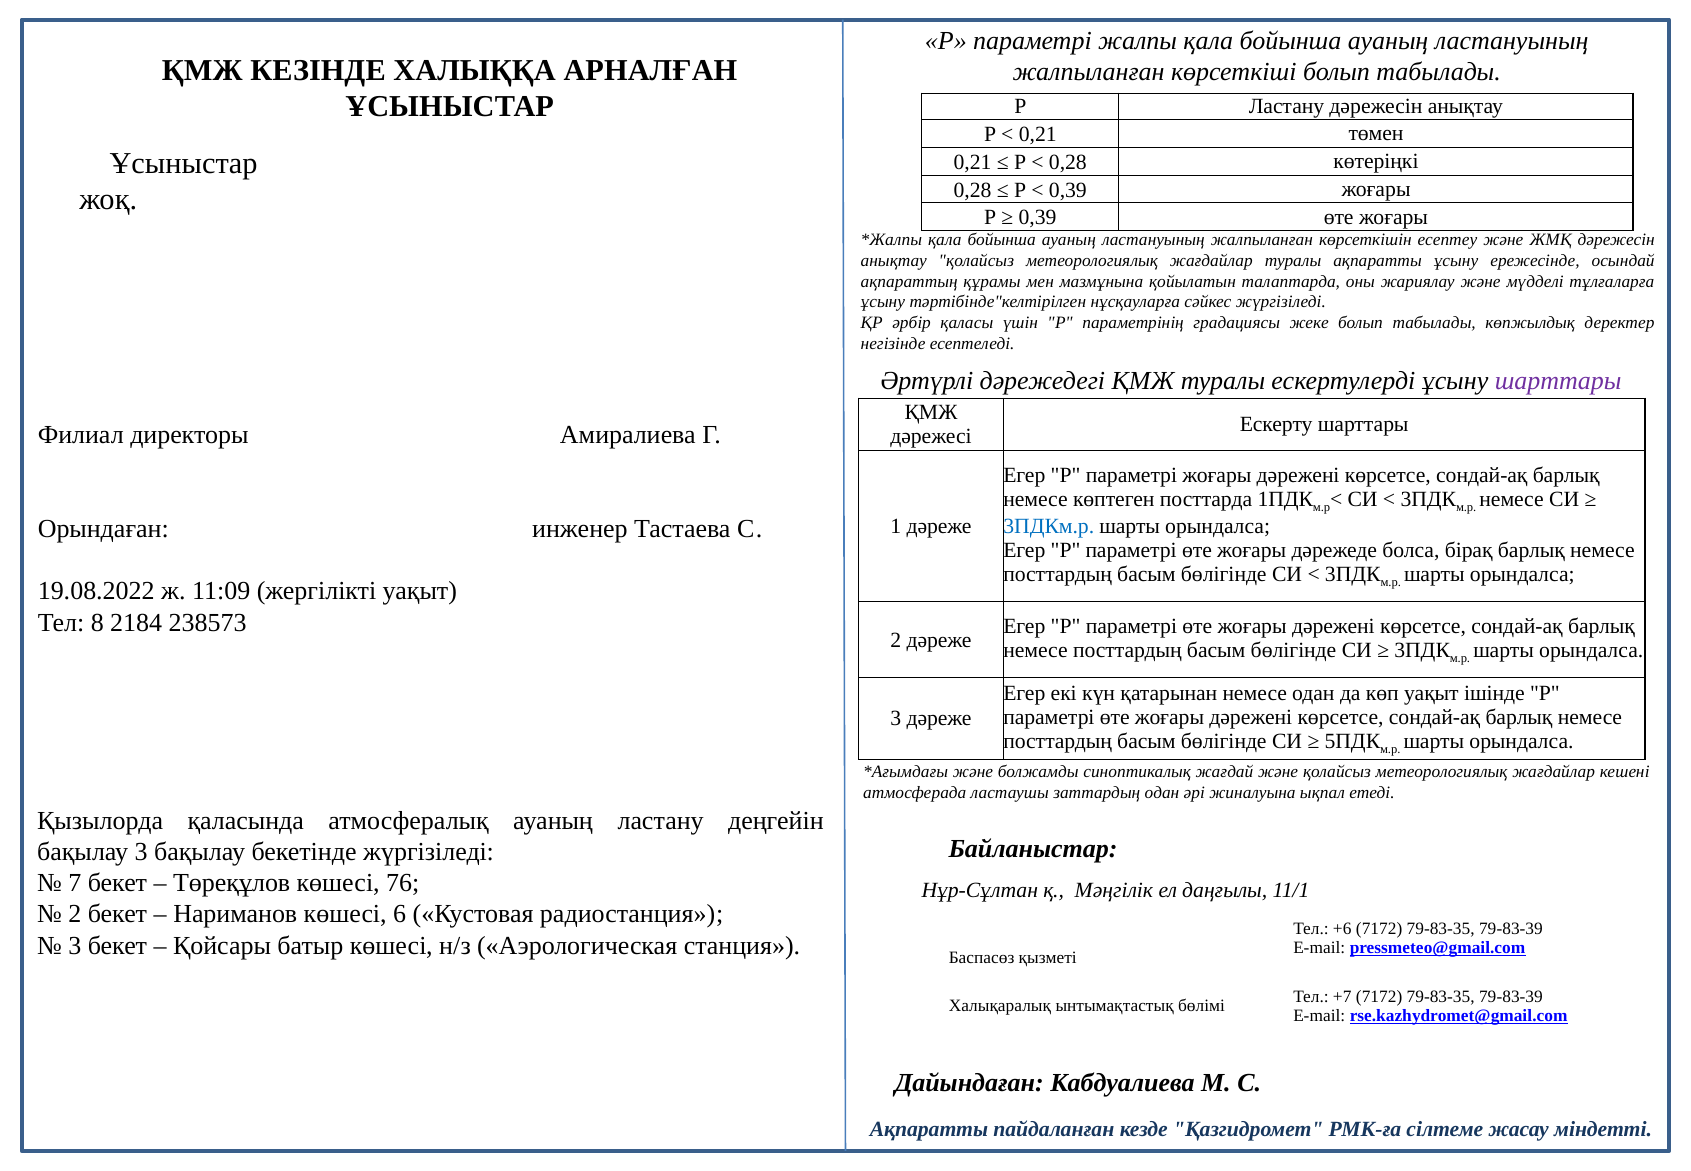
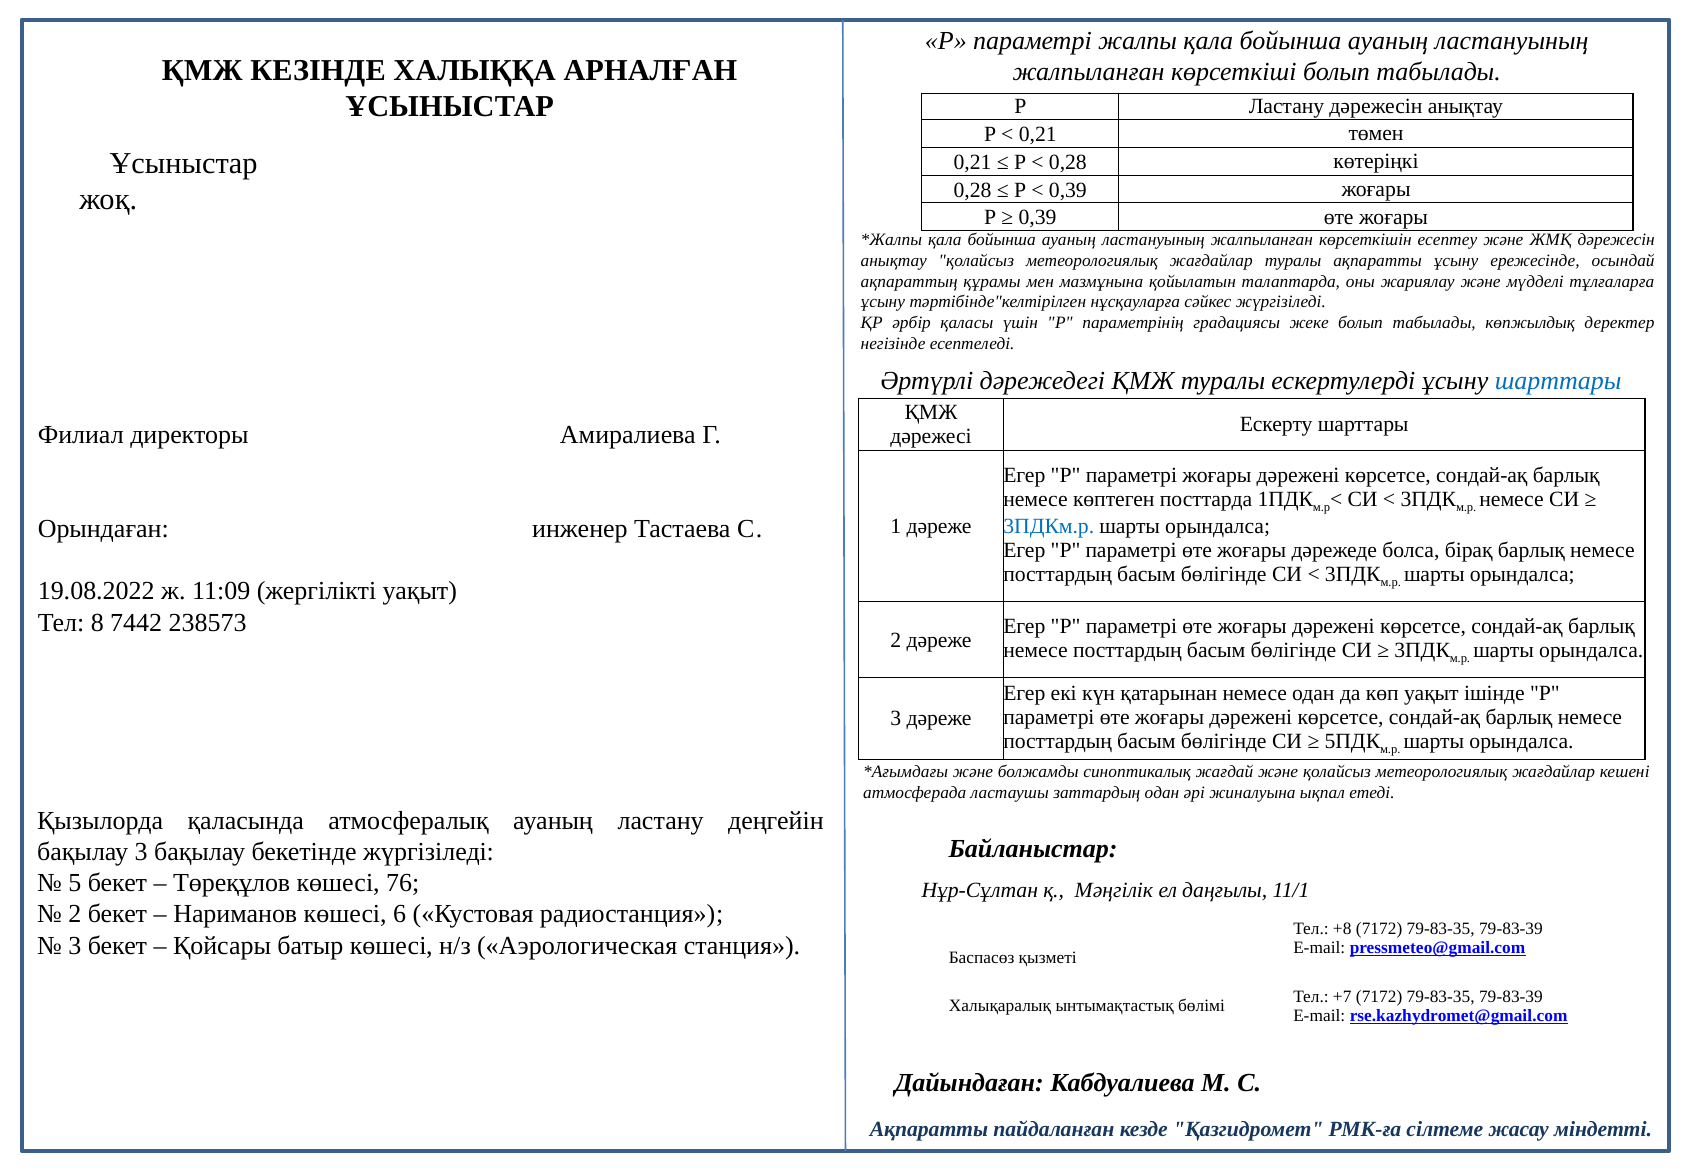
шарттары colour: purple -> blue (1558, 380)
2184: 2184 -> 7442 (136, 622)
7: 7 -> 5 (75, 883)
+6: +6 -> +8 (1342, 928)
